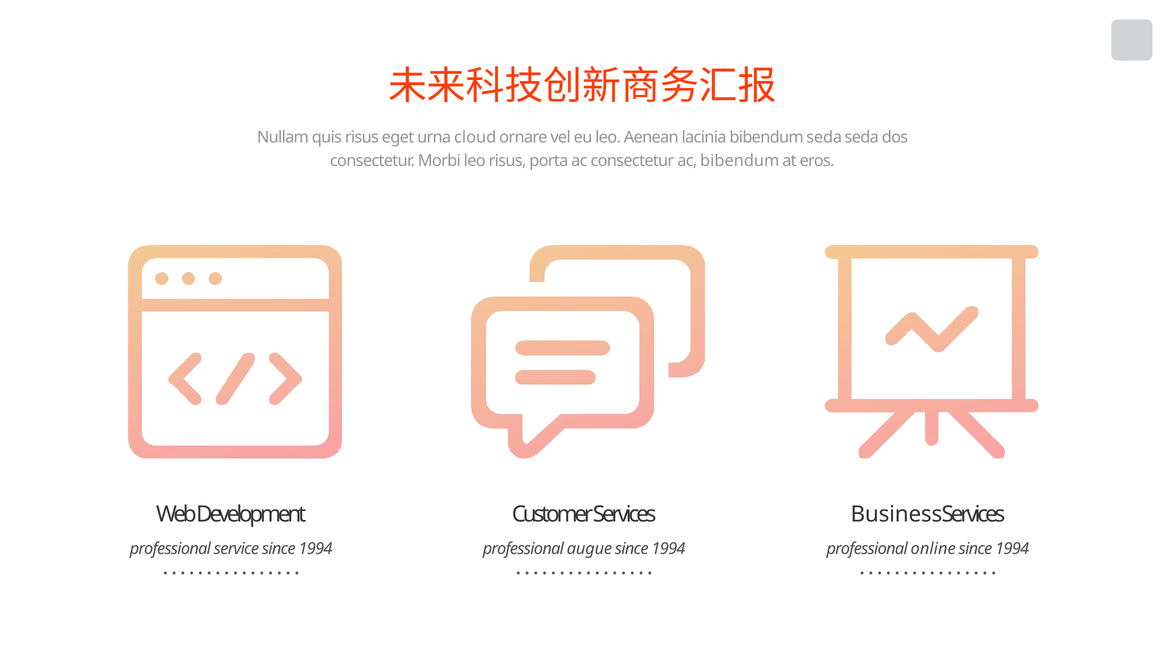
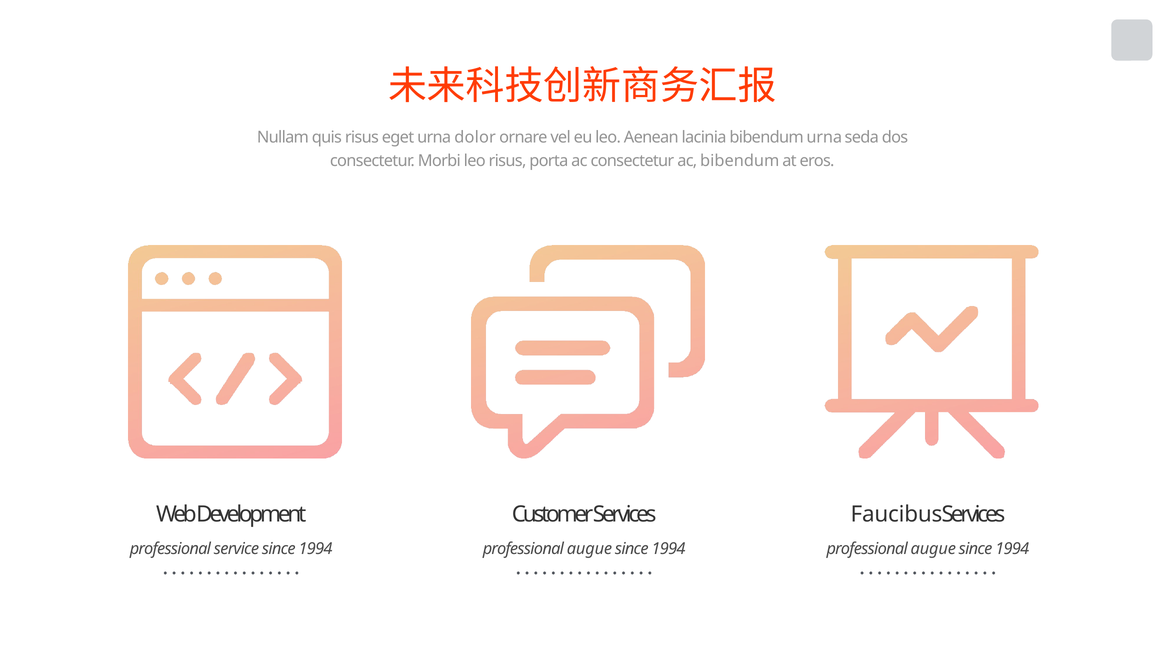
cloud: cloud -> dolor (475, 137)
bibendum seda: seda -> urna (824, 137)
Business: Business -> Faucibus (896, 514)
online: online -> augue (933, 548)
